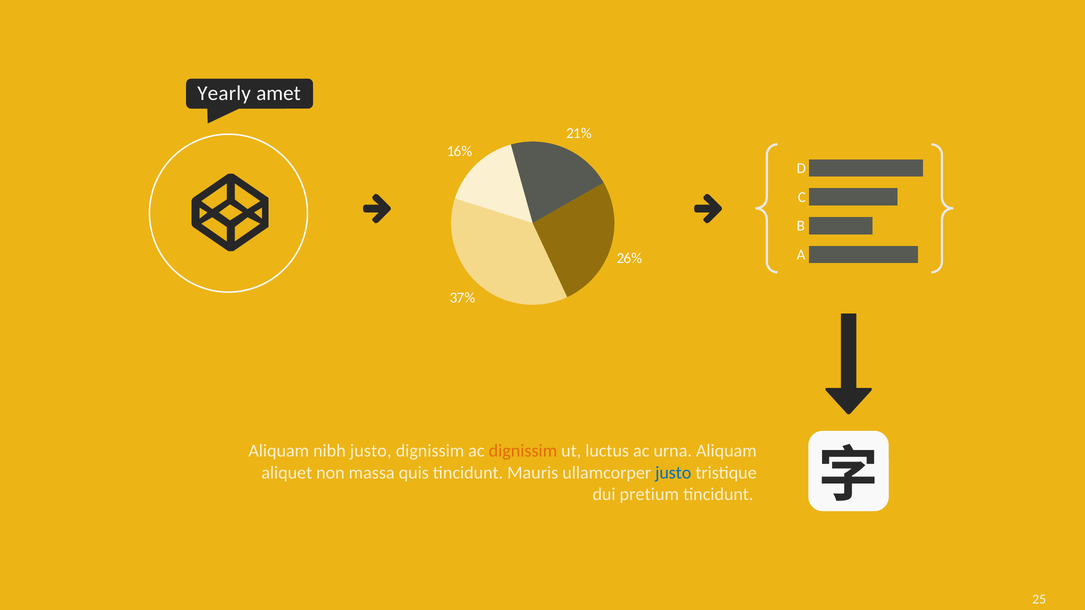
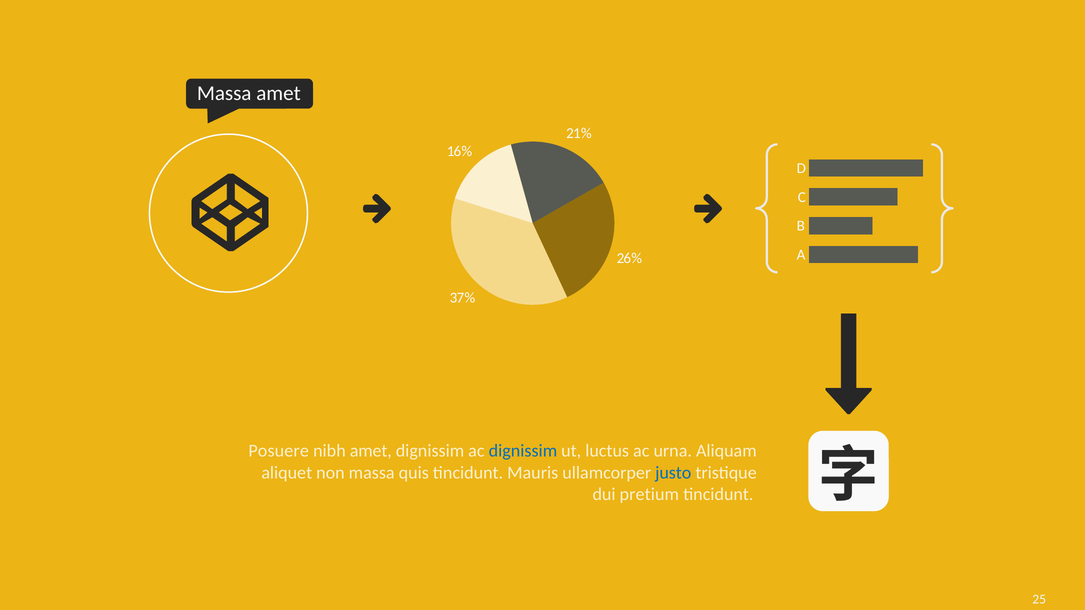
Yearly: Yearly -> Massa (224, 93)
Aliquam: Aliquam -> Posuere (279, 451)
nibh justo: justo -> amet (371, 451)
dignissim colour: orange -> blue (523, 451)
